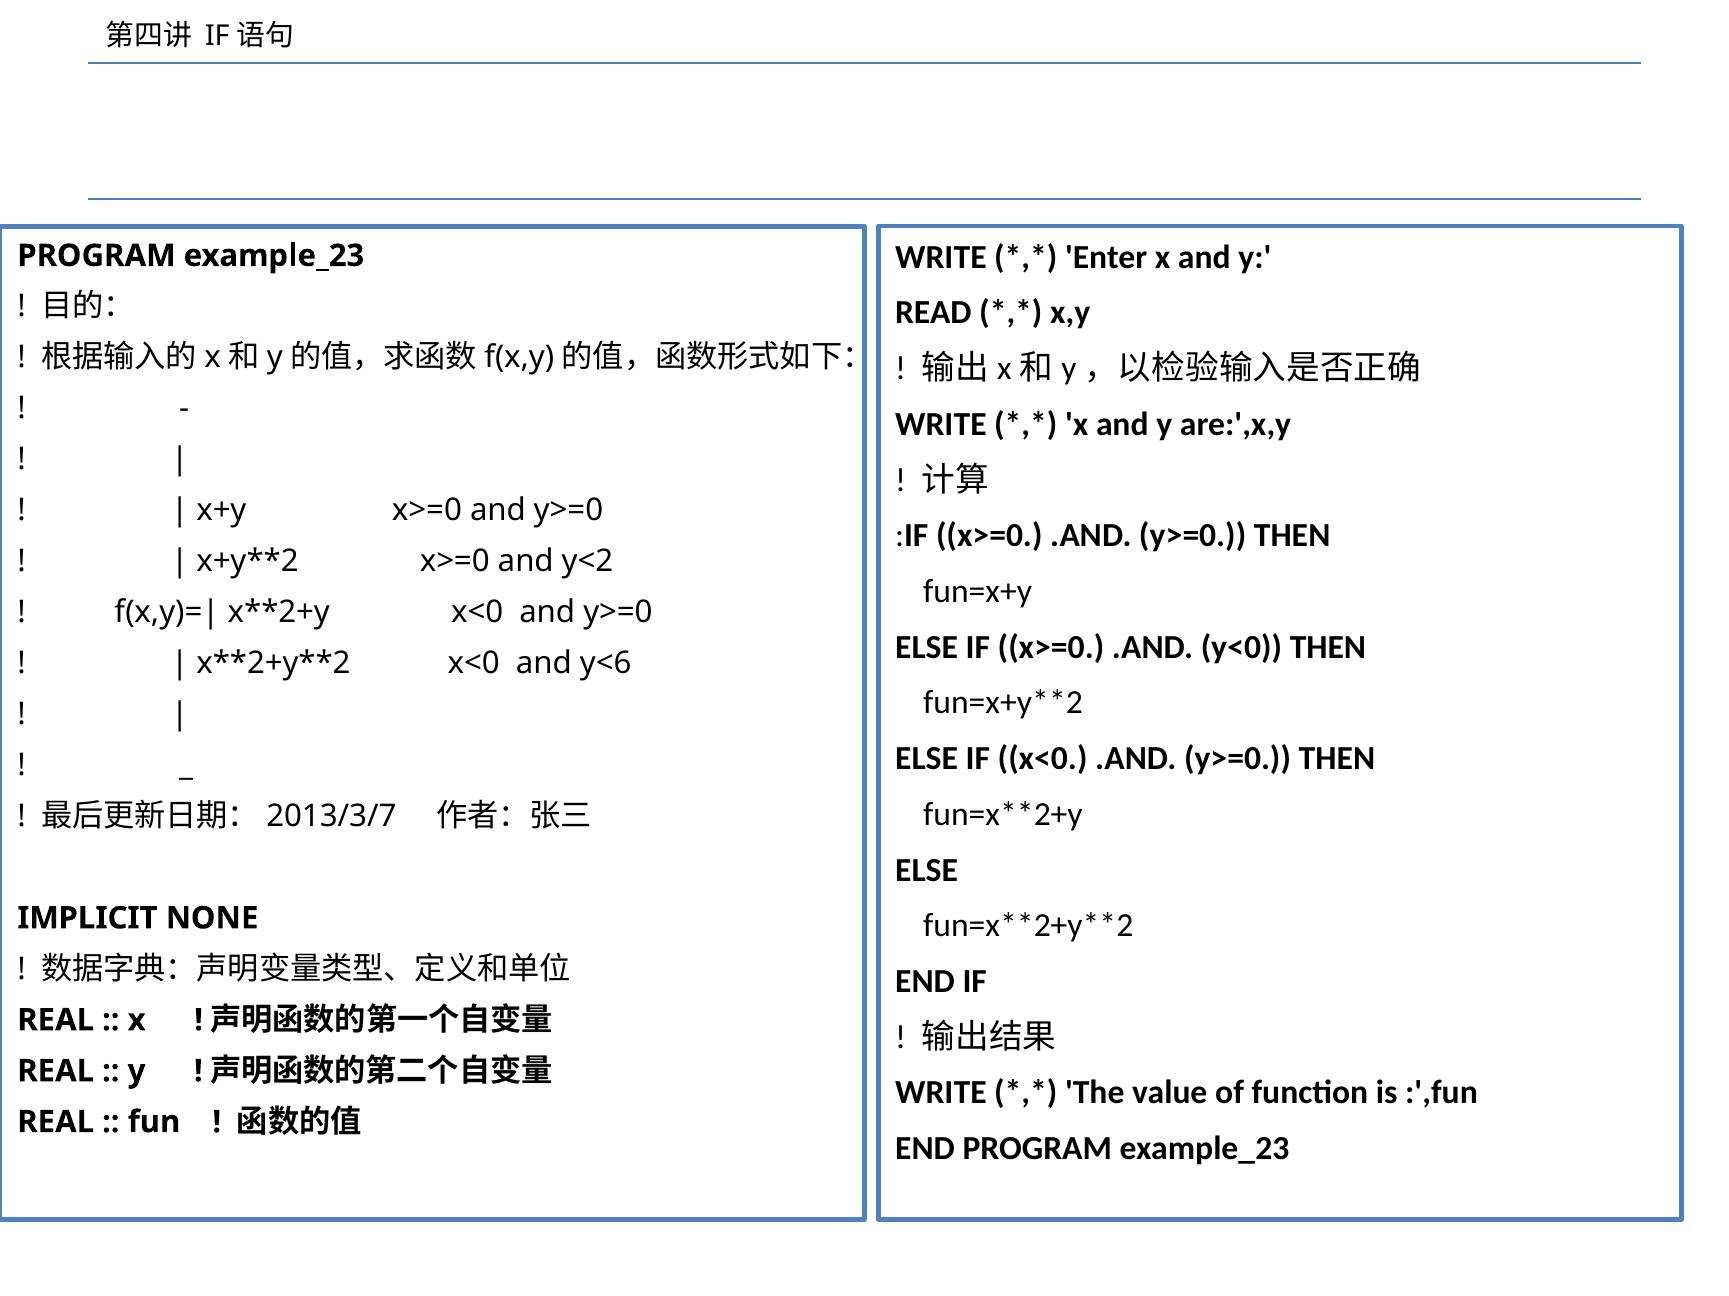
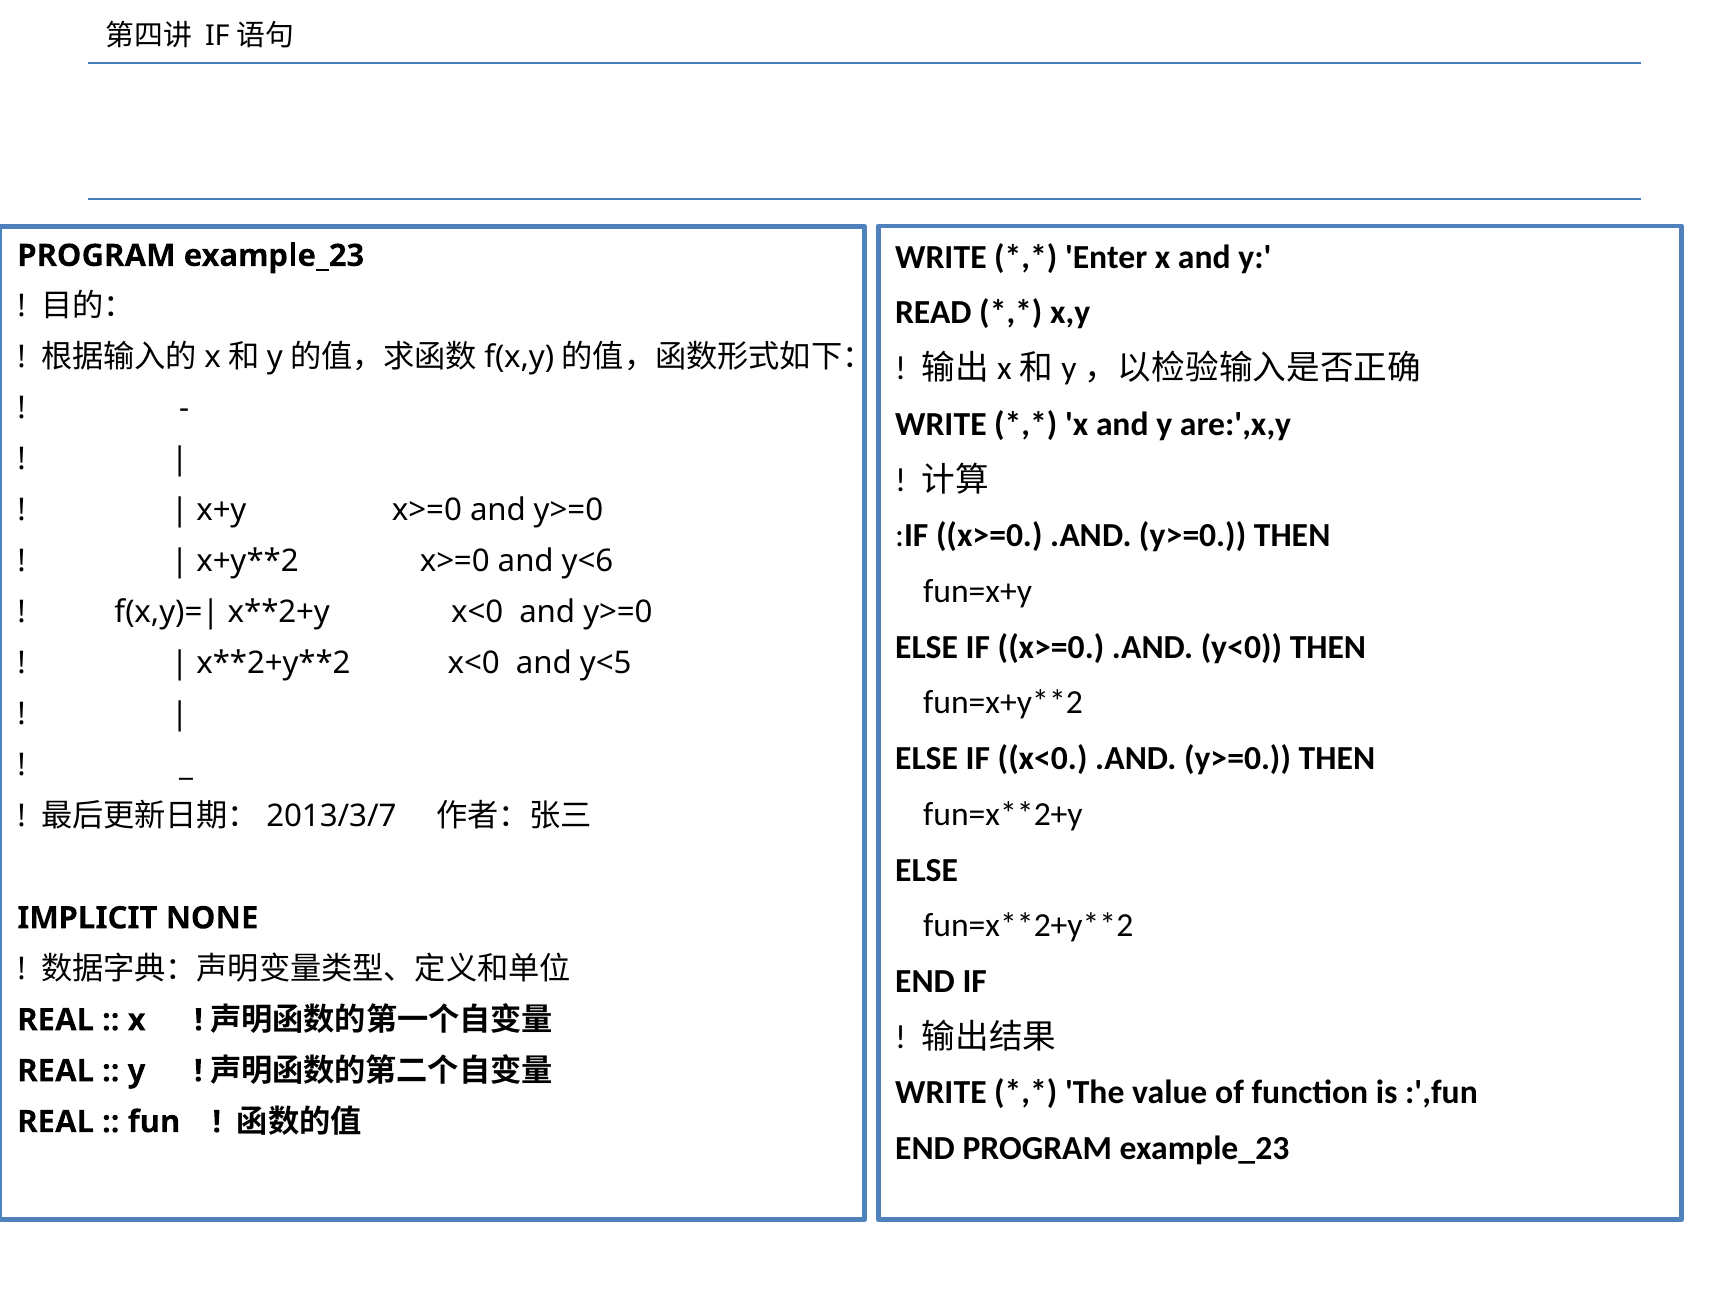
y<2: y<2 -> y<6 (588, 562)
y<6: y<6 -> y<5 (606, 664)
